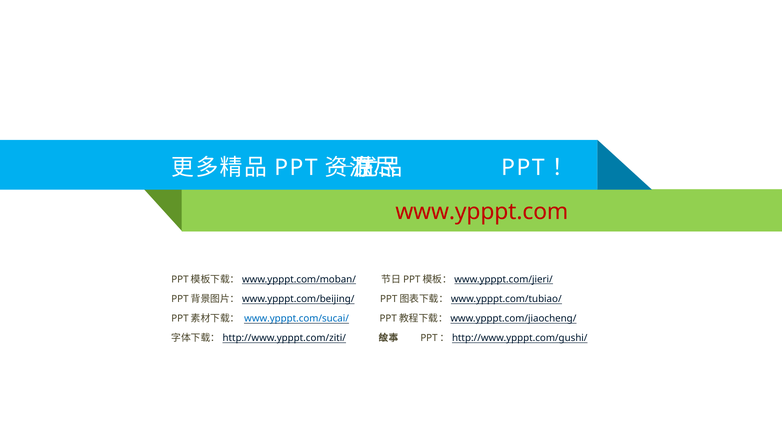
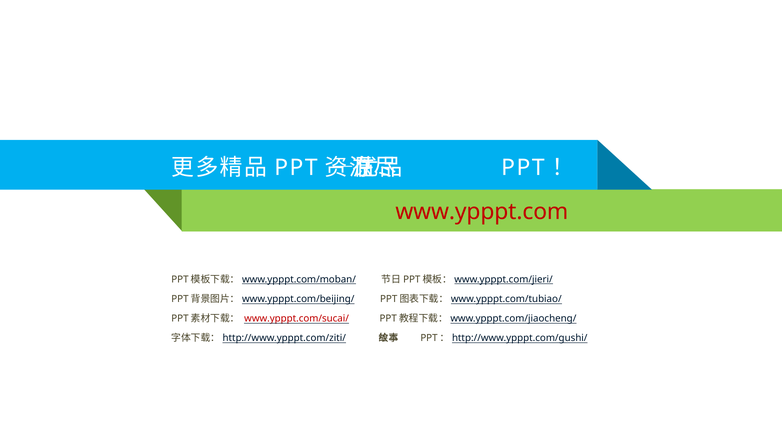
www.ypppt.com/sucai/ colour: blue -> red (297, 319)
